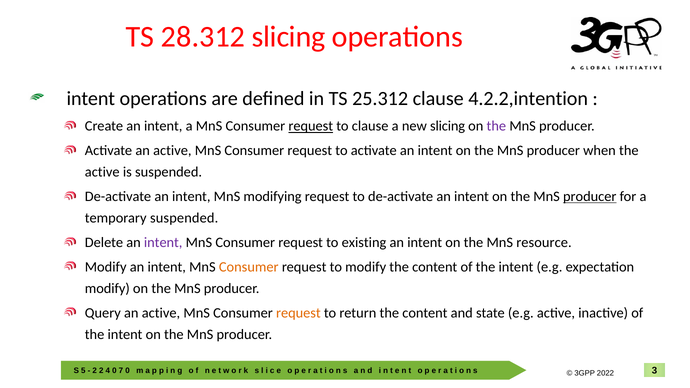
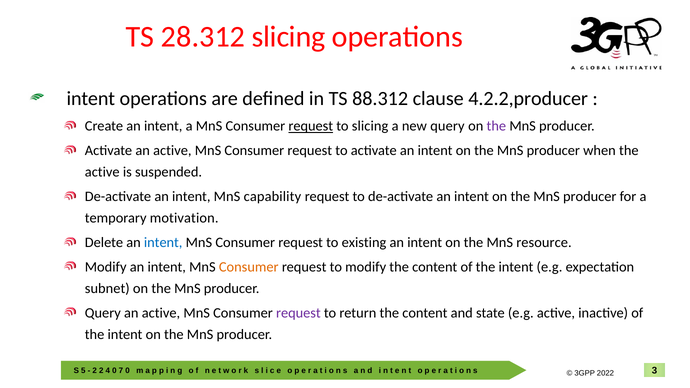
25.312: 25.312 -> 88.312 (380, 99)
4.2.2,intention: 4.2.2,intention -> 4.2.2,producer (528, 99)
to clause: clause -> slicing (370, 126)
new slicing: slicing -> query (447, 126)
modifying: modifying -> capability (272, 197)
producer underline: present -> none (590, 197)
temporary suspended: suspended -> motivation (184, 218)
intent colour: purple -> blue (163, 243)
modify: modify -> subnet (107, 289)
request colour: orange -> purple (298, 313)
